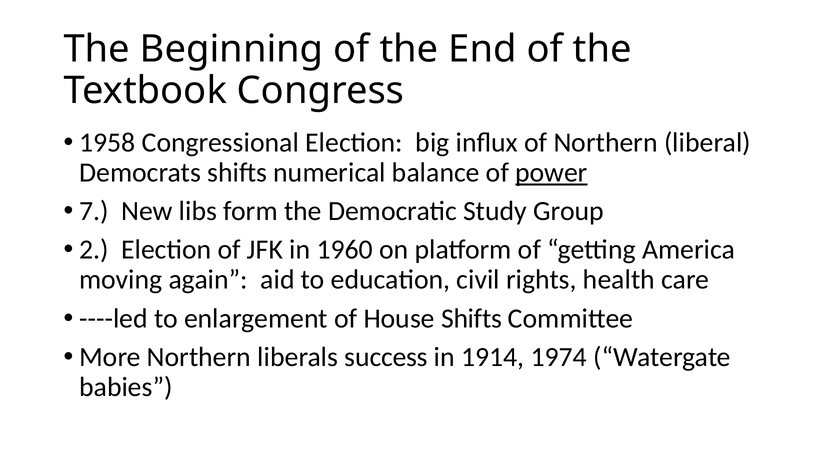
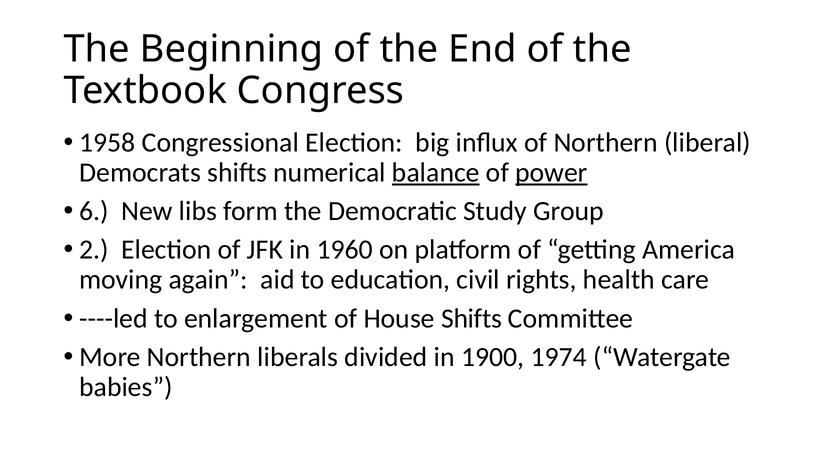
balance underline: none -> present (436, 173)
7: 7 -> 6 (94, 211)
success: success -> divided (386, 357)
1914: 1914 -> 1900 (493, 357)
